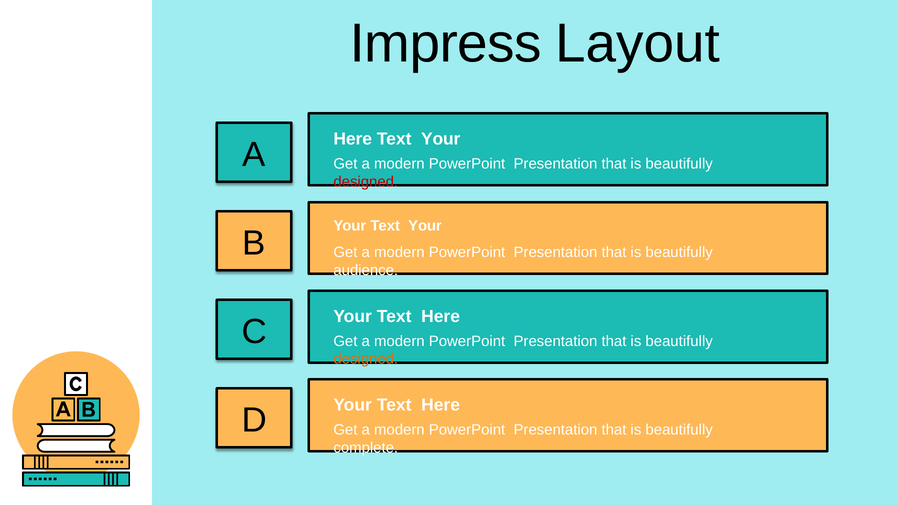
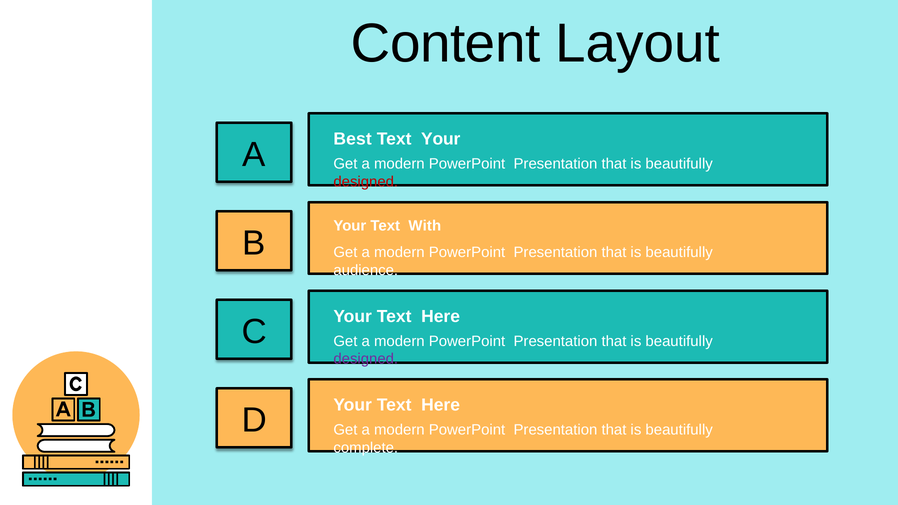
Impress: Impress -> Content (446, 44)
Here: Here -> Best (353, 139)
Your Text Your: Your -> With (425, 226)
designed colour: orange -> purple (366, 359)
